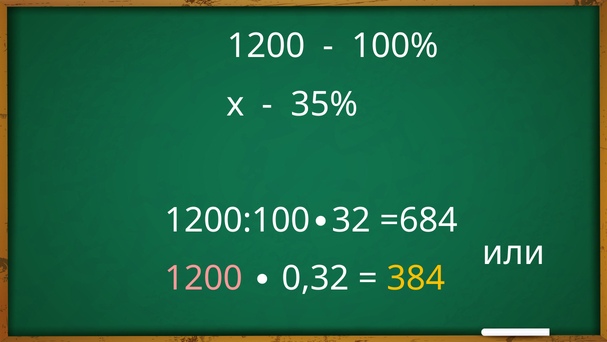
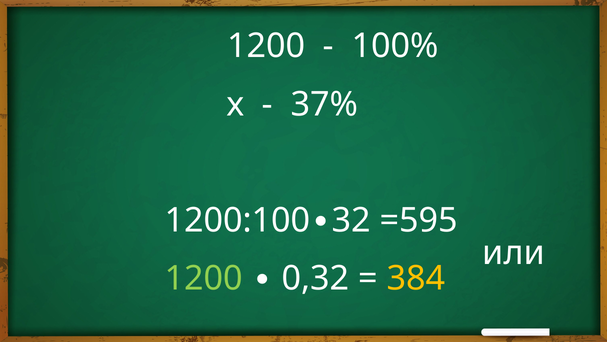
35%: 35% -> 37% (324, 104)
=684: =684 -> =595 (419, 220)
1200 colour: pink -> light green (204, 278)
